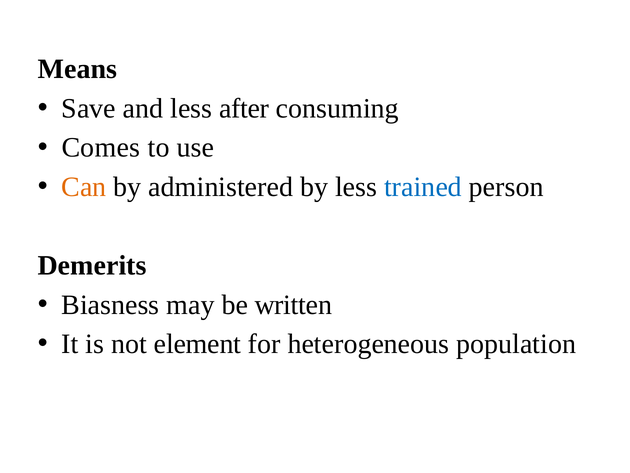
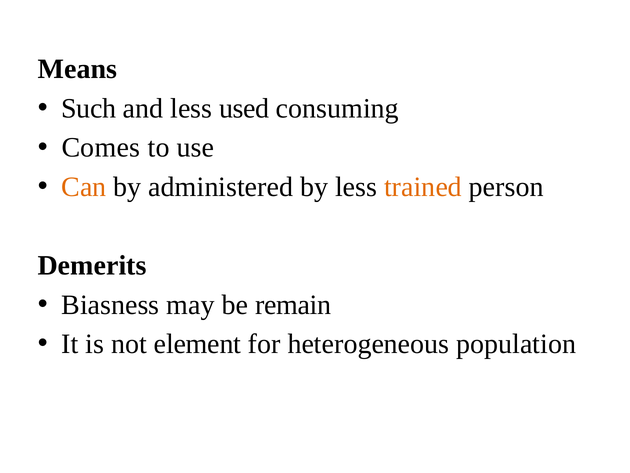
Save: Save -> Such (89, 108)
after: after -> used (244, 108)
trained colour: blue -> orange (423, 187)
written: written -> remain (293, 304)
